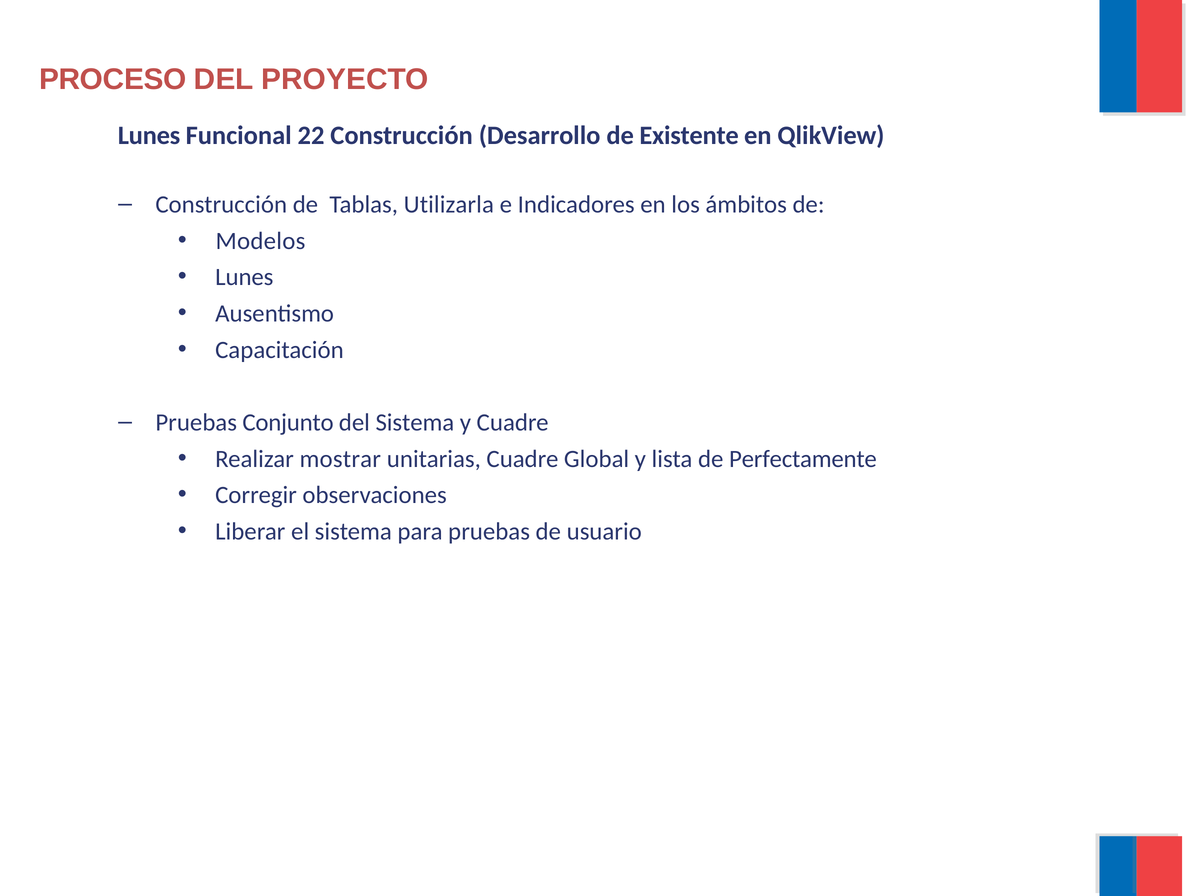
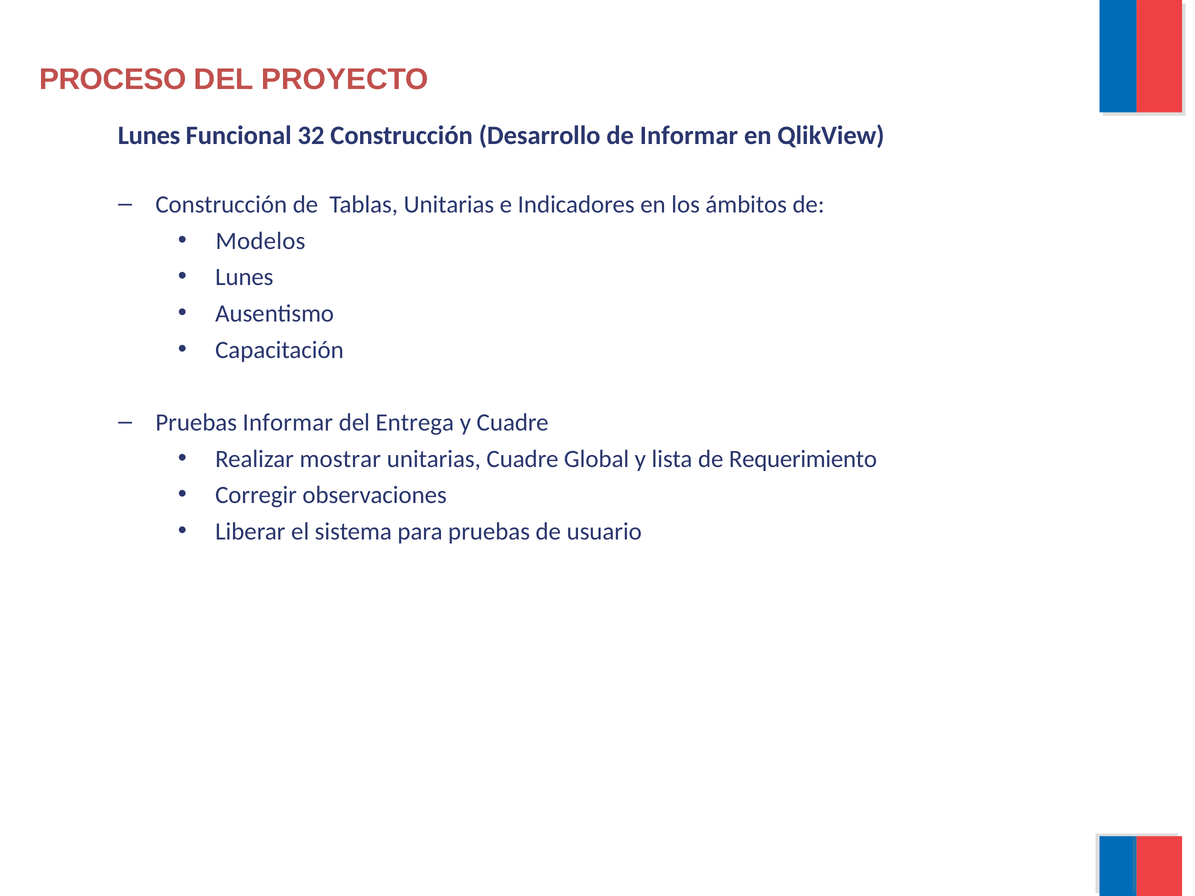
22: 22 -> 32 (311, 136)
de Existente: Existente -> Informar (689, 136)
Tablas Utilizarla: Utilizarla -> Unitarias (449, 205)
Pruebas Conjunto: Conjunto -> Informar (288, 423)
del Sistema: Sistema -> Entrega (415, 423)
Perfectamente: Perfectamente -> Requerimiento (803, 459)
